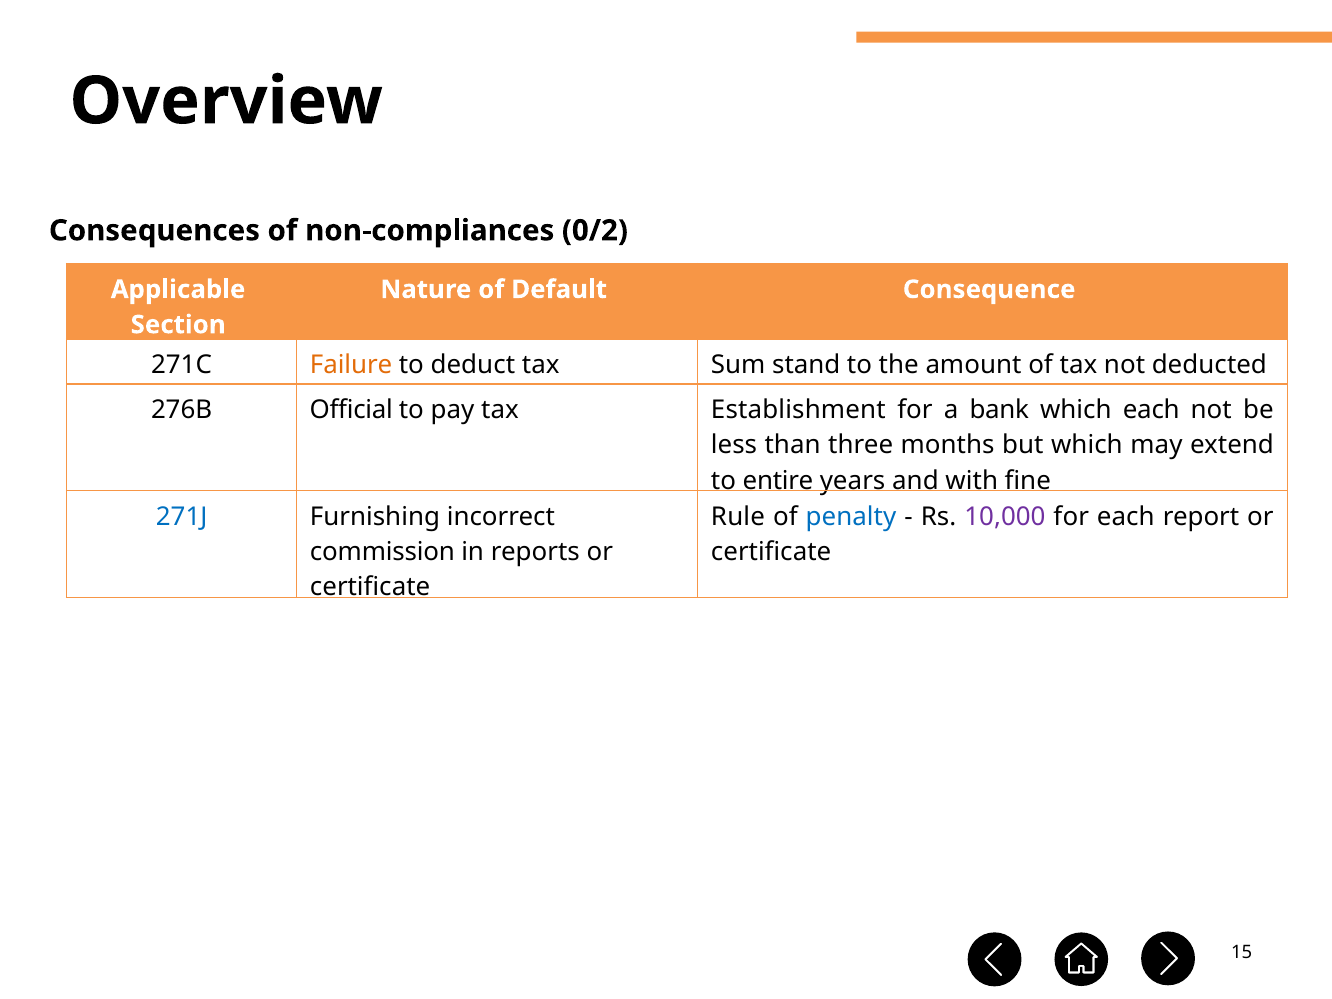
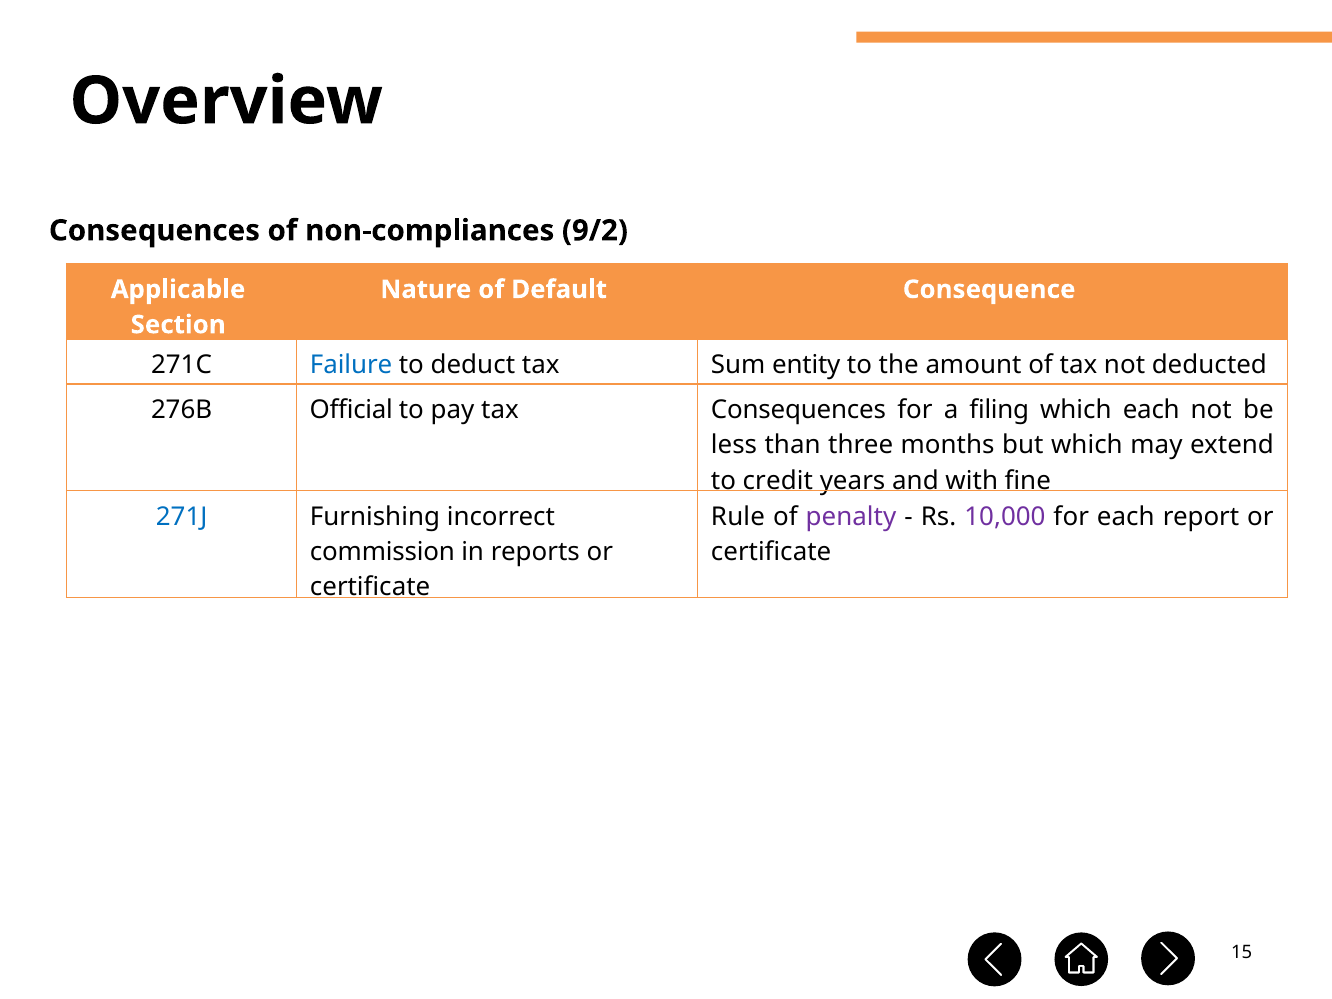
0/2: 0/2 -> 9/2 (595, 231)
Failure colour: orange -> blue (351, 365)
stand: stand -> entity (806, 365)
tax Establishment: Establishment -> Consequences (799, 410)
bank: bank -> filing (999, 410)
entire: entire -> credit (778, 480)
penalty colour: blue -> purple (851, 517)
